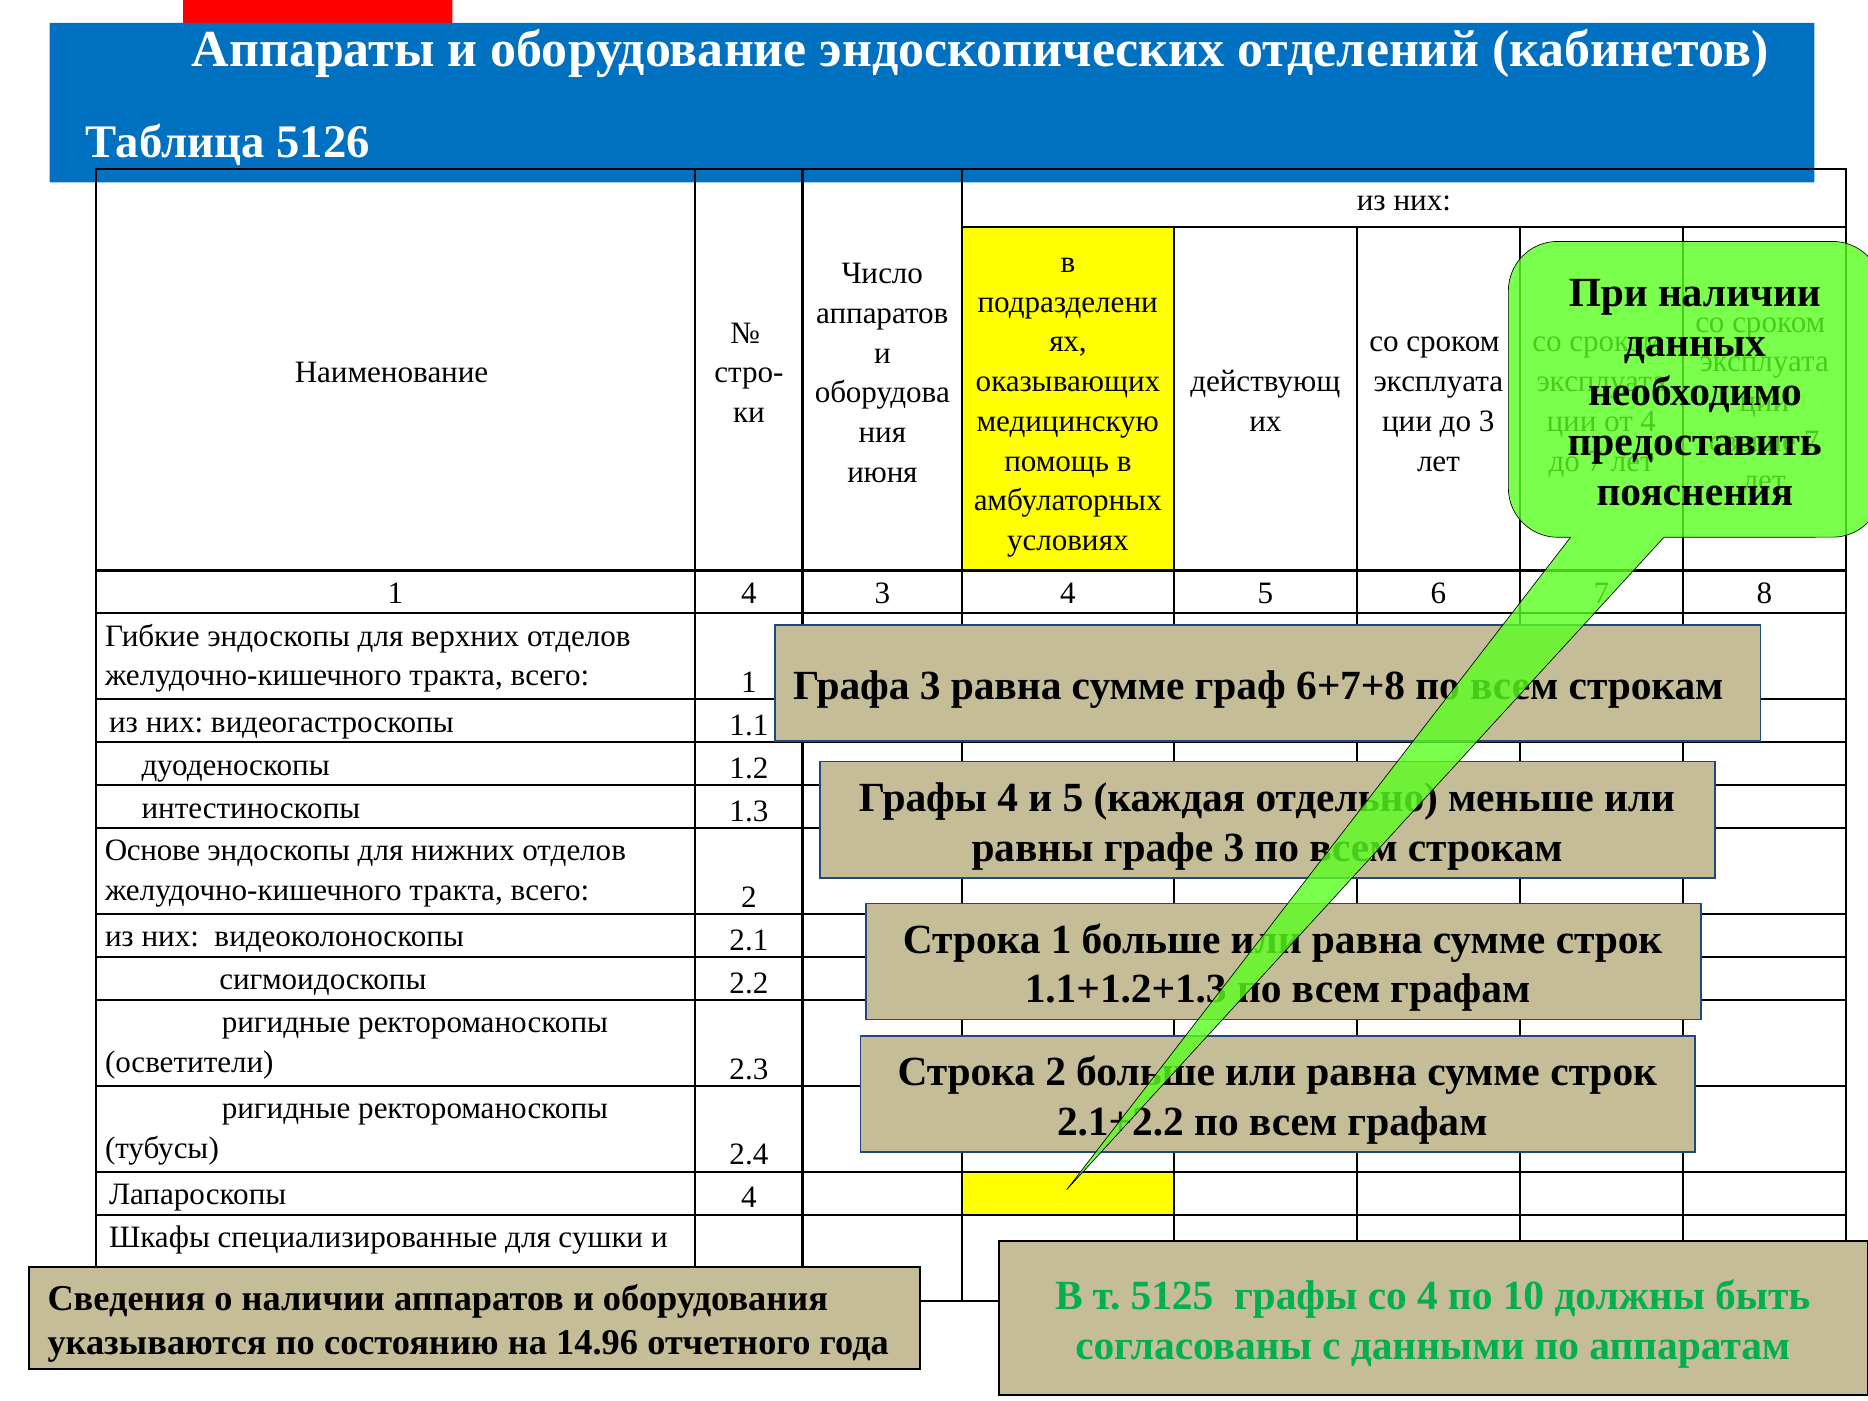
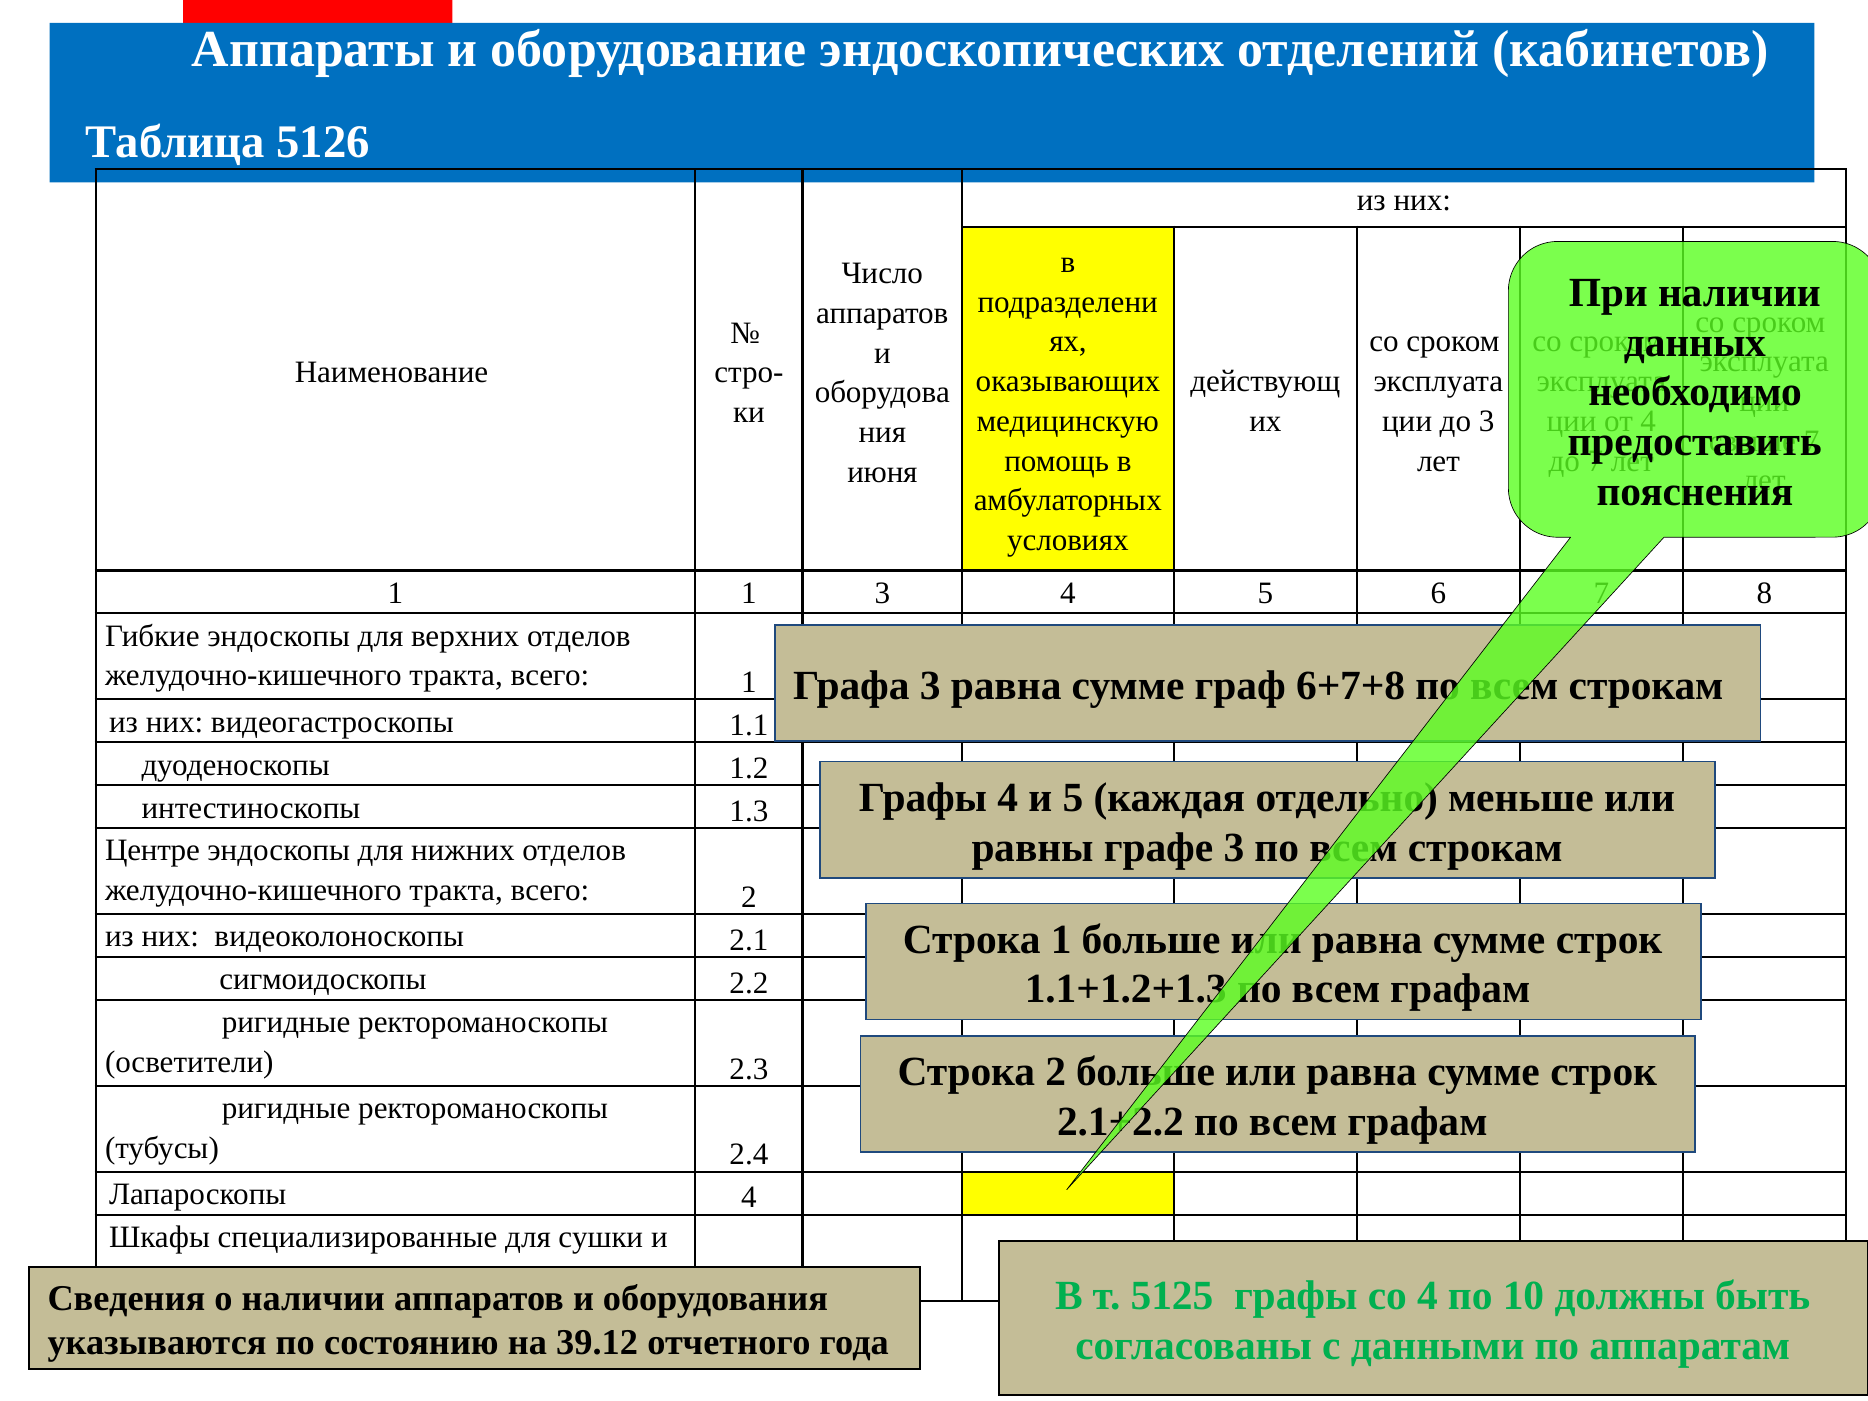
1 4: 4 -> 1 (749, 593)
Основе: Основе -> Центре (152, 851)
14.96: 14.96 -> 39.12 (597, 1342)
